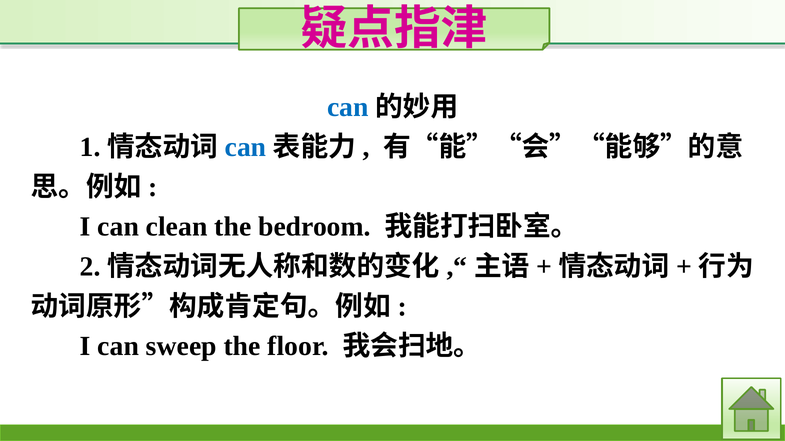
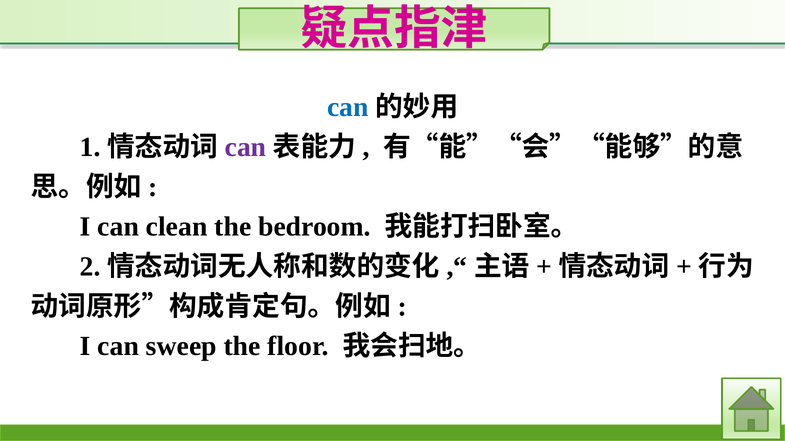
can colour: blue -> purple (246, 147)
